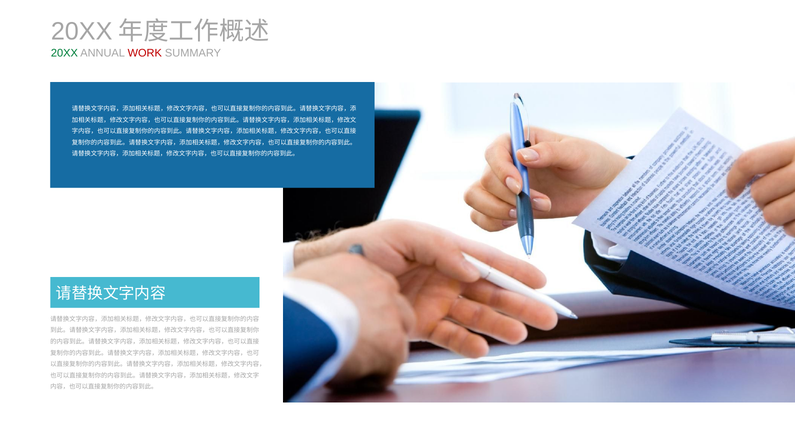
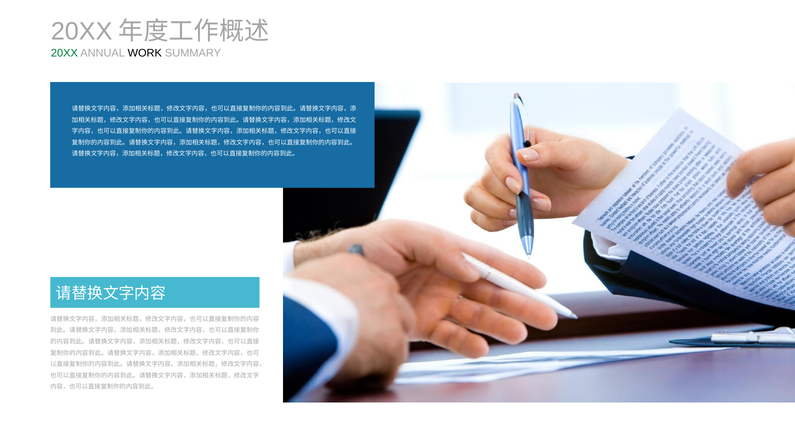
WORK colour: red -> black (145, 53)
